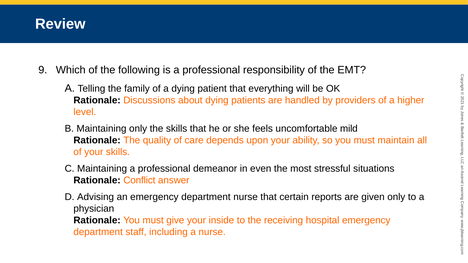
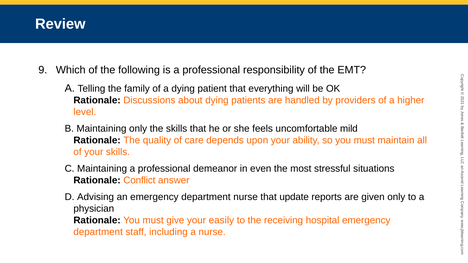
certain: certain -> update (294, 197)
inside: inside -> easily (221, 220)
